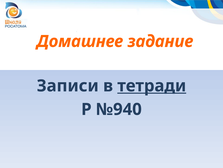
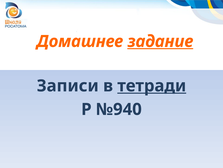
задание underline: none -> present (160, 41)
